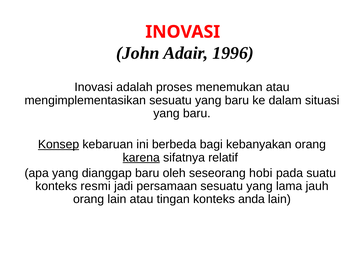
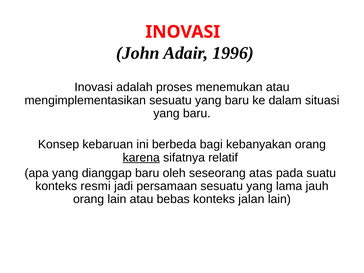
Konsep underline: present -> none (59, 144)
hobi: hobi -> atas (261, 173)
tingan: tingan -> bebas (173, 199)
anda: anda -> jalan (251, 199)
